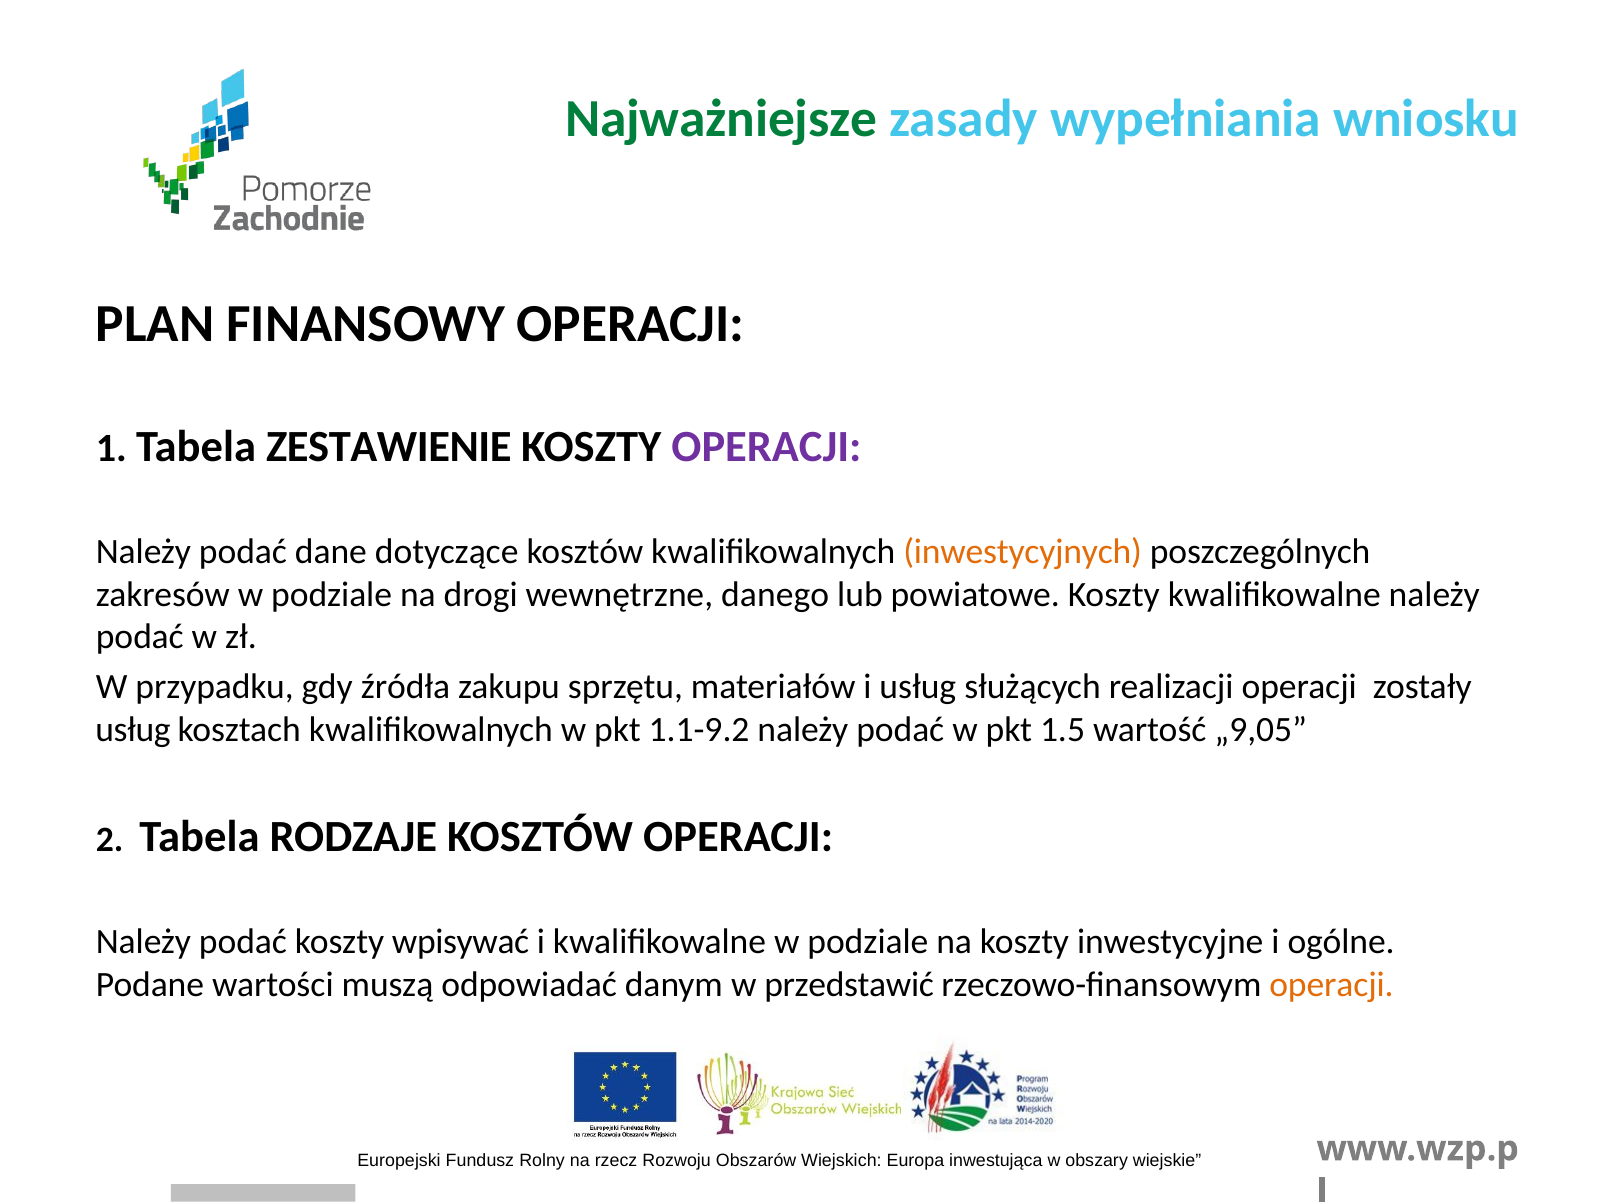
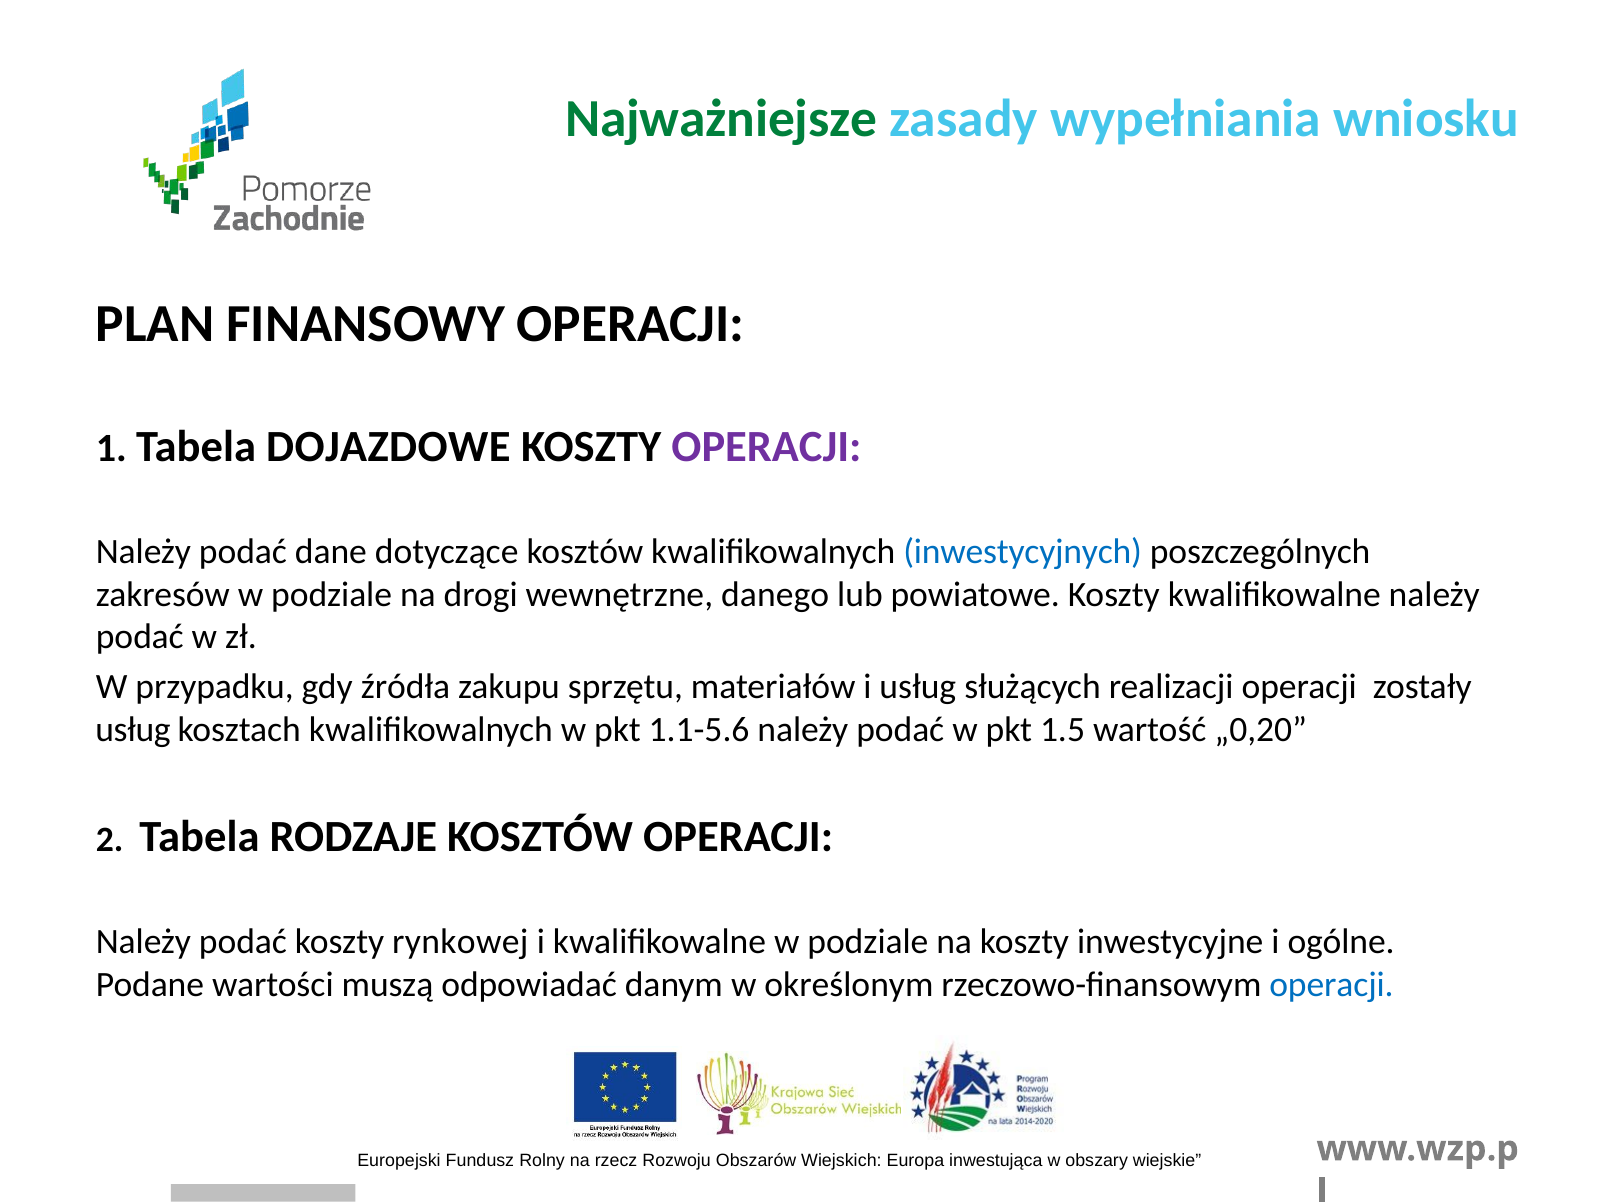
ZESTAWIENIE: ZESTAWIENIE -> DOJAZDOWE (388, 447)
inwestycyjnych colour: orange -> blue (1023, 552)
1.1-9.2: 1.1-9.2 -> 1.1-5.6 (699, 730)
„9,05: „9,05 -> „0,20 (1261, 730)
wpisywać: wpisywać -> rynkowej (460, 942)
przedstawić: przedstawić -> określonym (849, 985)
operacji colour: orange -> blue (1332, 985)
